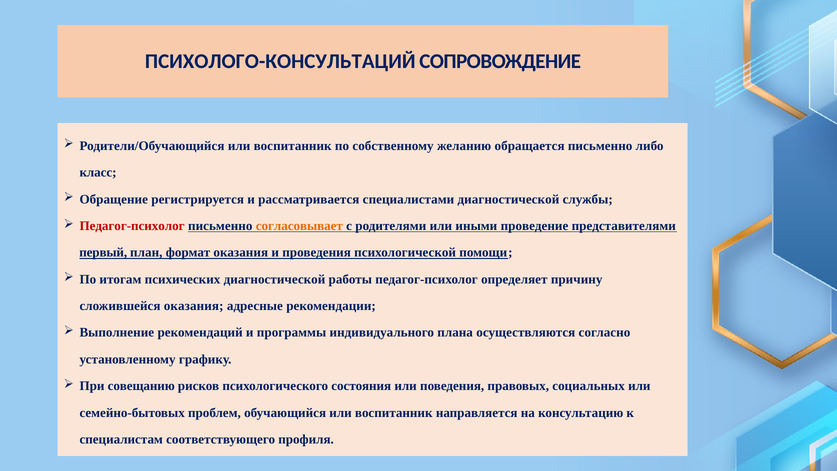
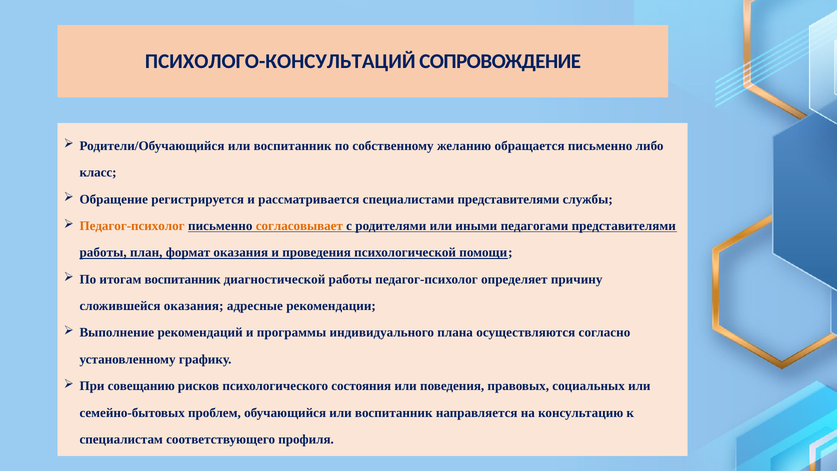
специалистами диагностической: диагностической -> представителями (509, 199)
Педагог-психолог colour: red -> orange (132, 226)
проведение: проведение -> педагогами (535, 226)
первый: первый -> работы (103, 253)
итогам психических: психических -> воспитанник (183, 279)
